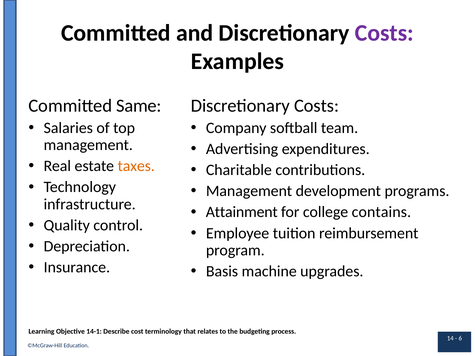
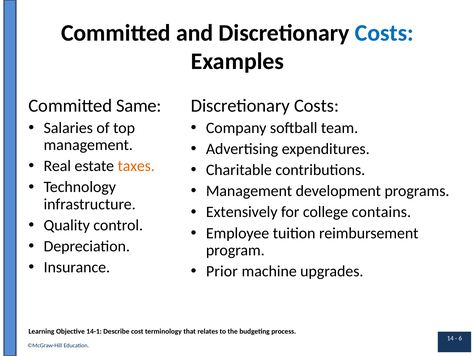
Costs colour: purple -> blue (384, 33)
Attainment: Attainment -> Extensively (242, 212)
Basis: Basis -> Prior (222, 271)
